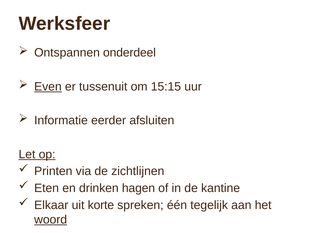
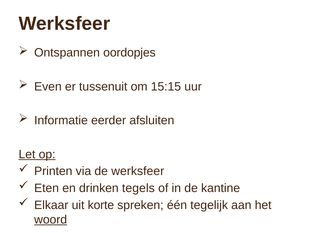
onderdeel: onderdeel -> oordopjes (129, 53)
Even underline: present -> none (48, 87)
de zichtlijnen: zichtlijnen -> werksfeer (138, 171)
hagen: hagen -> tegels (138, 188)
